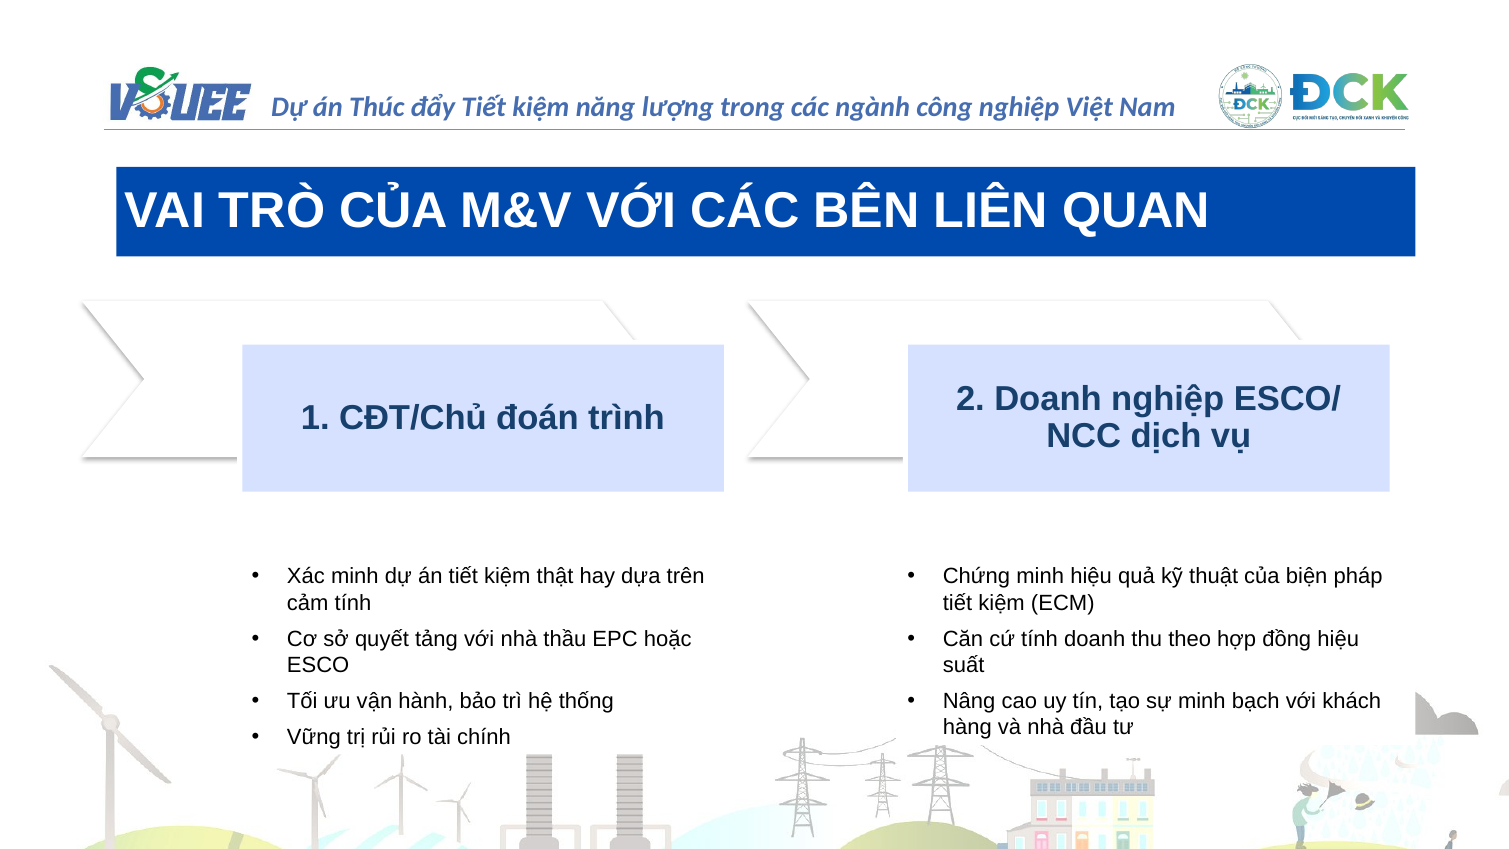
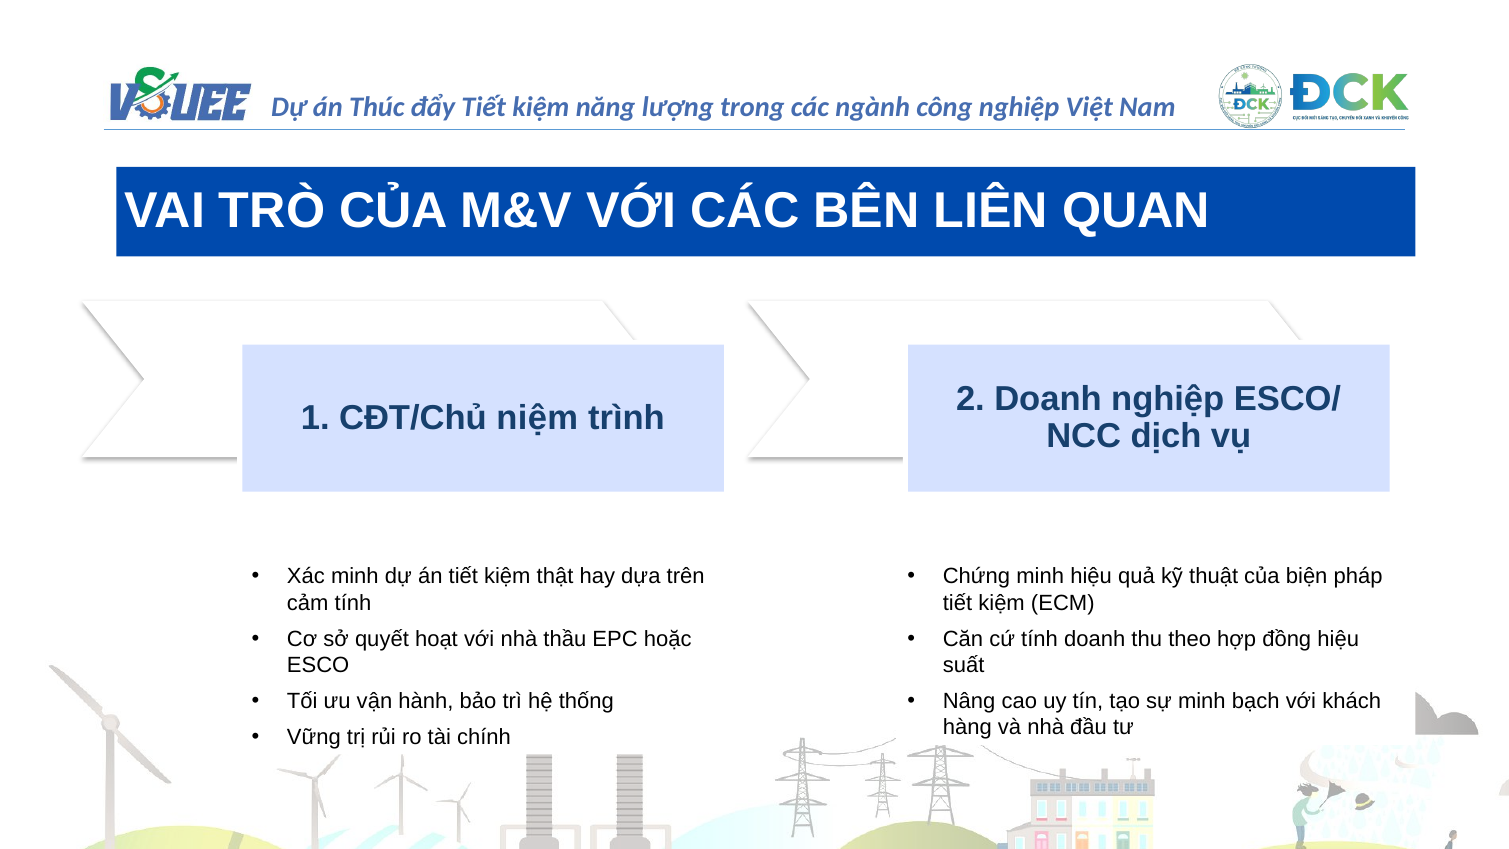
đoán: đoán -> niệm (537, 418)
tảng: tảng -> hoạt (436, 639)
